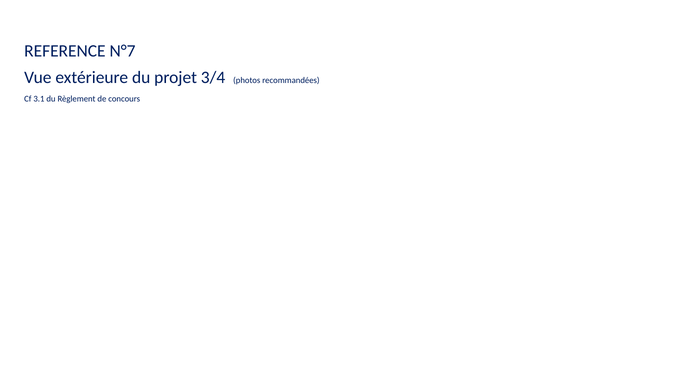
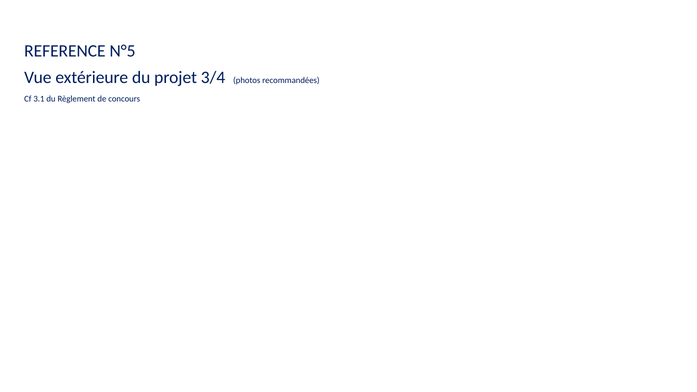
N°7: N°7 -> N°5 (123, 51)
